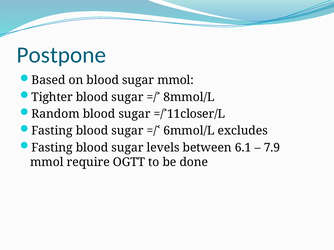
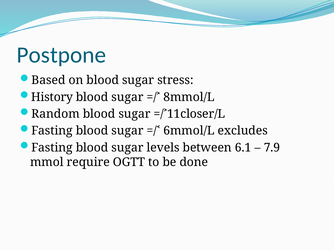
sugar mmol: mmol -> stress (175, 80)
Tighter: Tighter -> History (52, 97)
